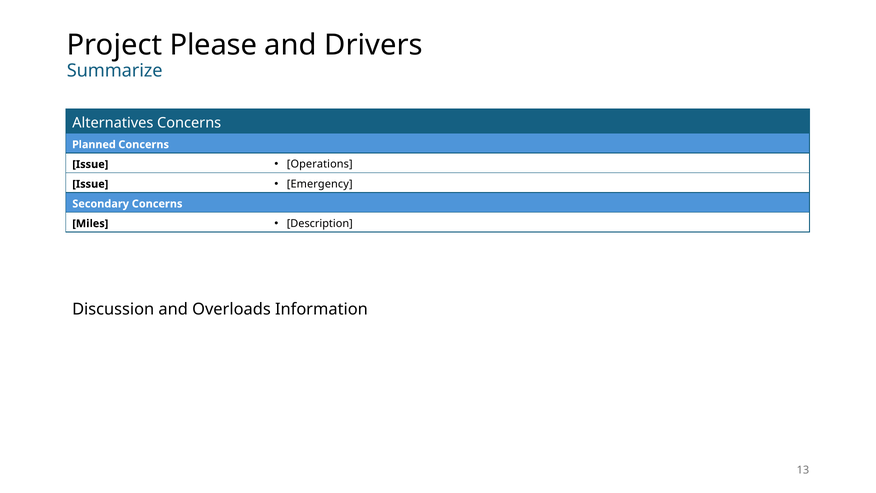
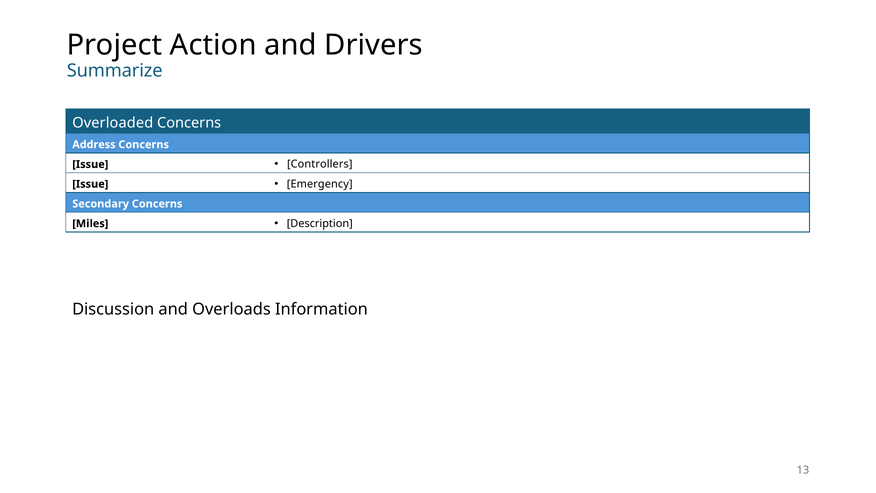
Please: Please -> Action (213, 45)
Alternatives: Alternatives -> Overloaded (113, 123)
Planned: Planned -> Address (94, 145)
Operations: Operations -> Controllers (320, 164)
